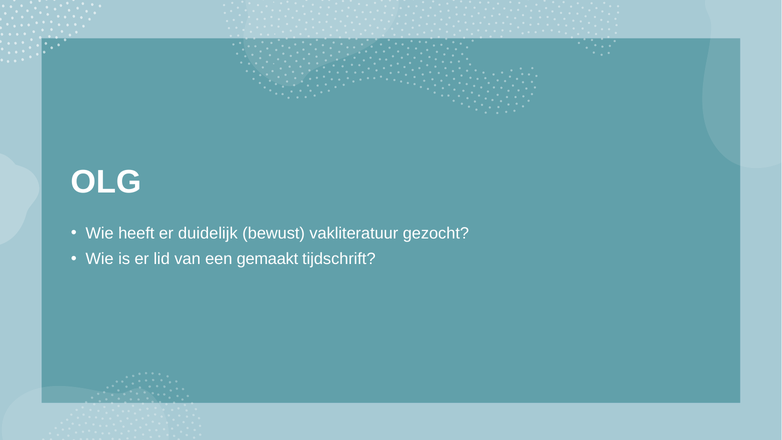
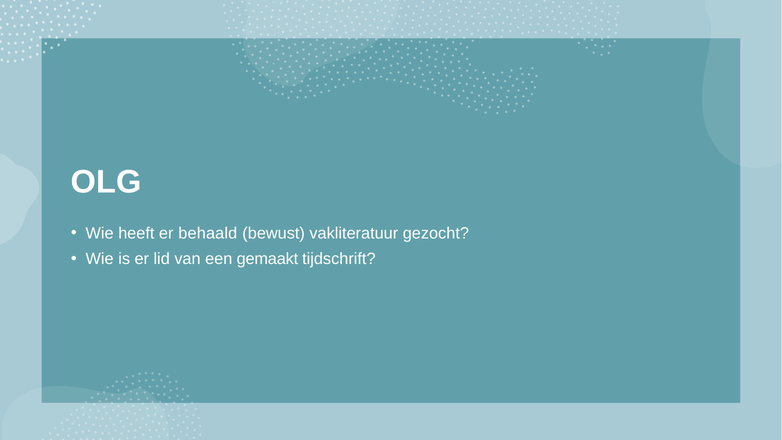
duidelijk: duidelijk -> behaald (208, 233)
